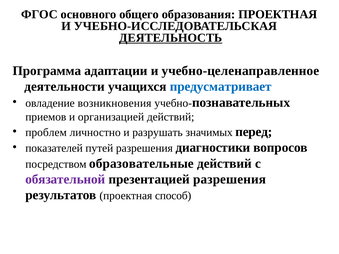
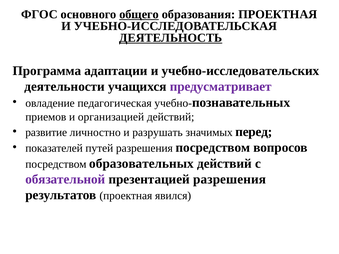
общего underline: none -> present (139, 14)
учебно-целенаправленное: учебно-целенаправленное -> учебно-исследовательских (240, 71)
предусматривает colour: blue -> purple (221, 87)
возникновения: возникновения -> педагогическая (115, 103)
проблем: проблем -> развитие (46, 133)
разрешения диагностики: диагностики -> посредством (213, 148)
образовательные: образовательные -> образовательных (142, 164)
способ: способ -> явился (173, 196)
